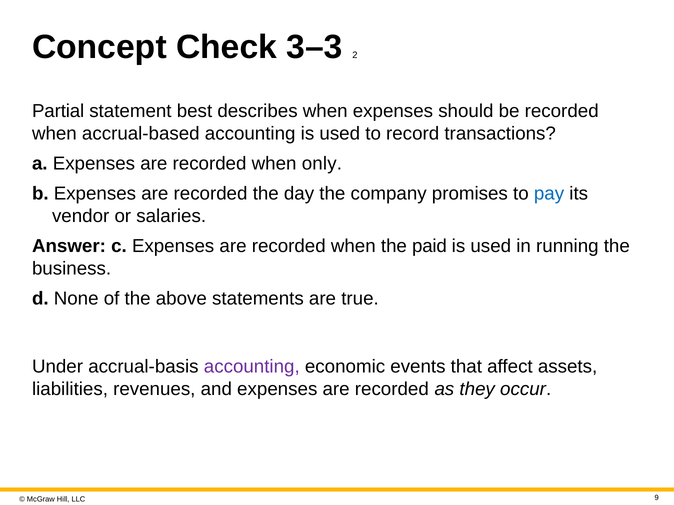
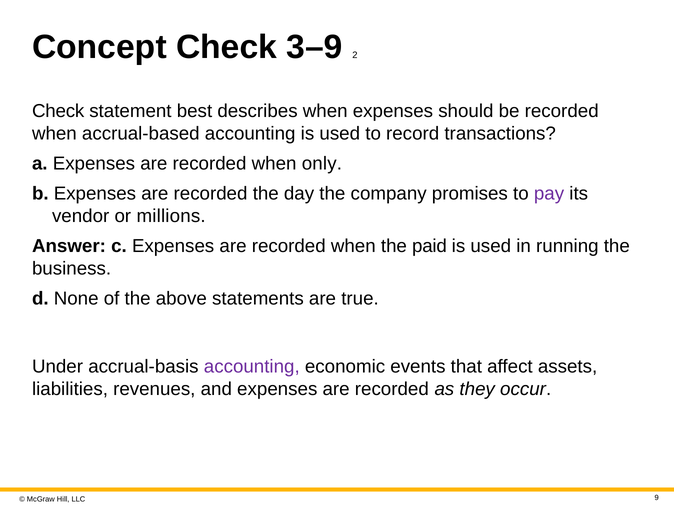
3–3: 3–3 -> 3–9 (315, 47)
Partial: Partial -> Check (58, 111)
pay colour: blue -> purple (549, 194)
salaries: salaries -> millions (171, 216)
